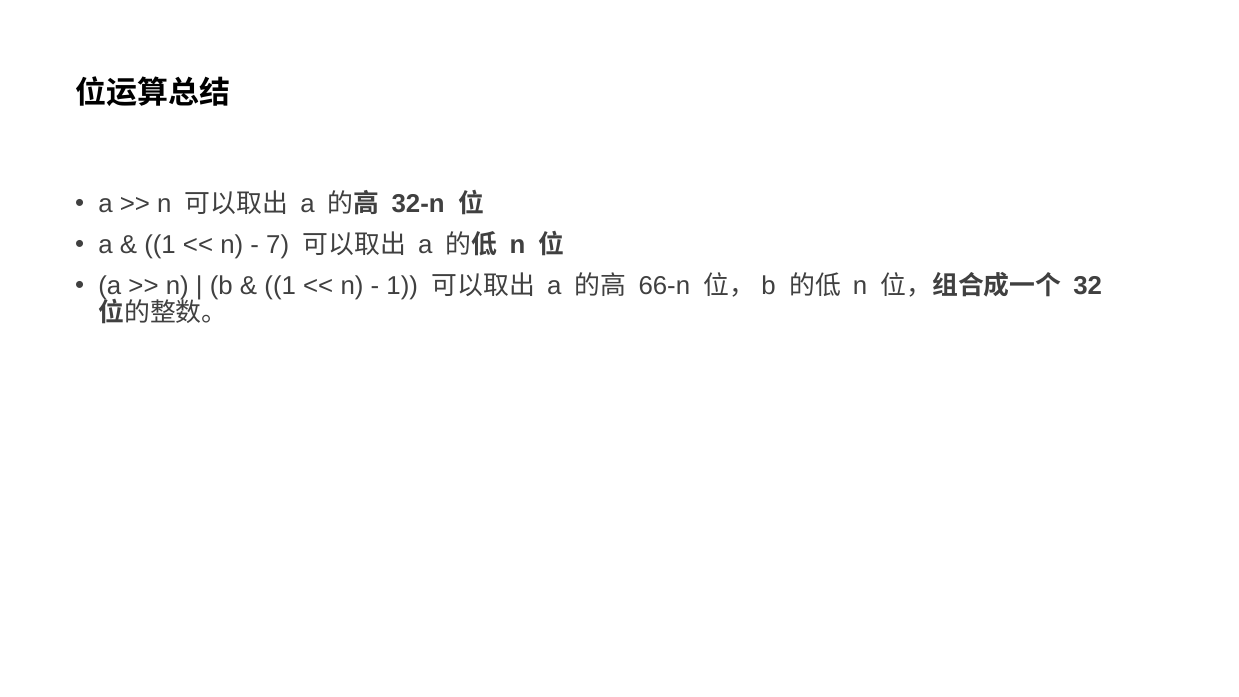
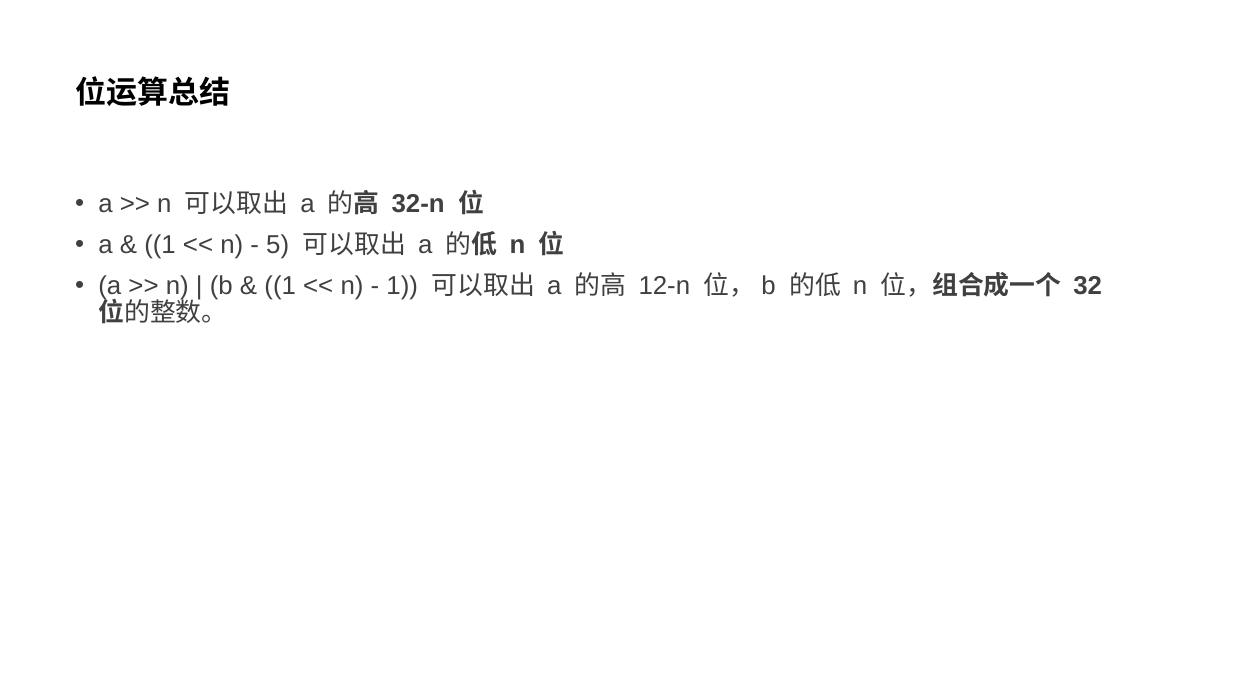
7: 7 -> 5 (278, 245)
66-n: 66-n -> 12-n (664, 286)
